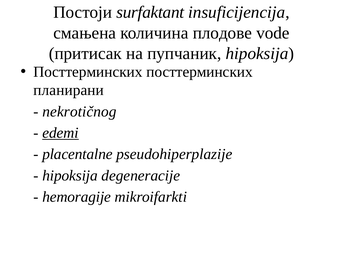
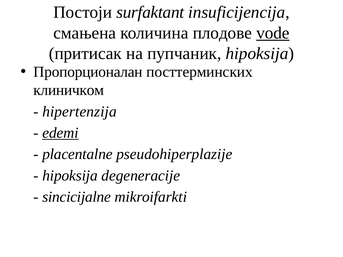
vode underline: none -> present (273, 33)
Посттерминских: Посттерминских -> Пропорционалан (88, 72)
планирани: планирани -> клиничком (69, 90)
nekrotičnog: nekrotičnog -> hipertеnzija (79, 112)
hemoragije: hemoragije -> sincicijalne (77, 197)
